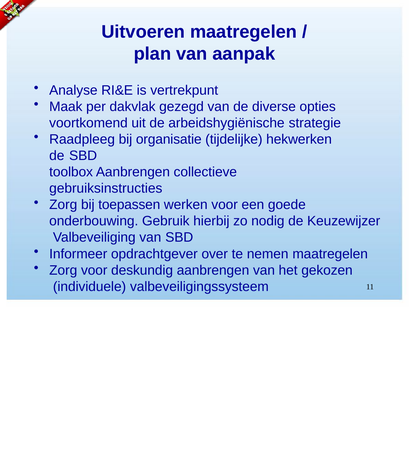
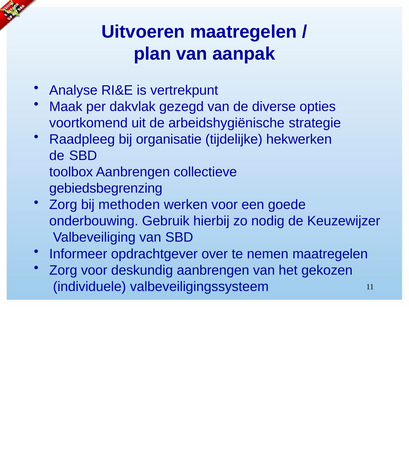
gebruiksinstructies: gebruiksinstructies -> gebiedsbegrenzing (106, 188)
toepassen: toepassen -> methoden (129, 205)
